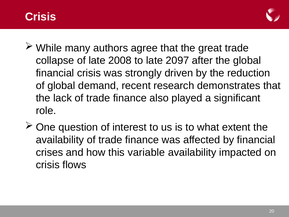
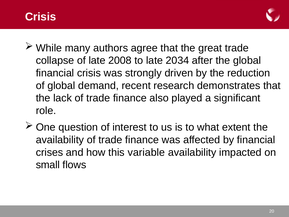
2097: 2097 -> 2034 (177, 60)
crisis: crisis -> small (48, 165)
